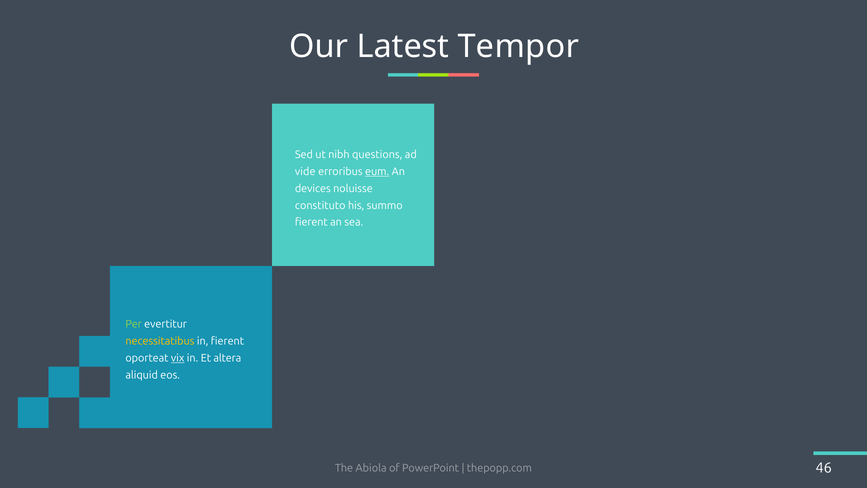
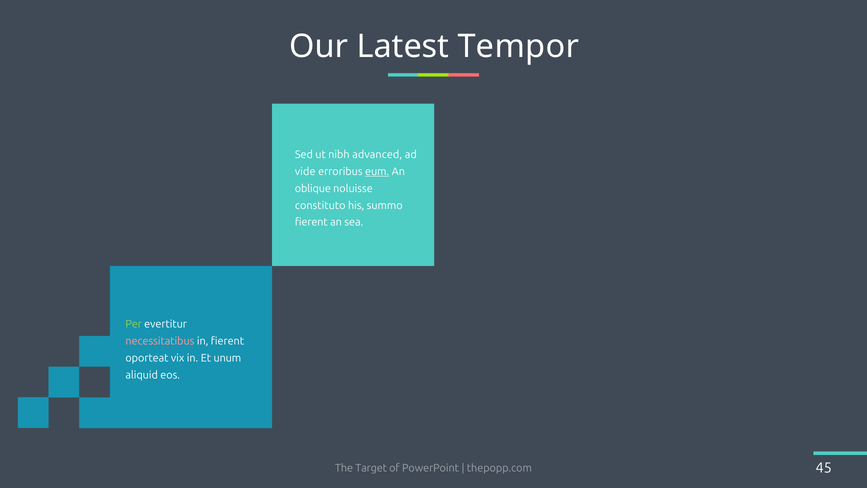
questions: questions -> advanced (377, 155)
devices: devices -> oblique (313, 188)
necessitatibus colour: yellow -> pink (160, 341)
vix underline: present -> none (178, 358)
altera: altera -> unum (227, 358)
Abiola: Abiola -> Target (371, 468)
46: 46 -> 45 (824, 468)
